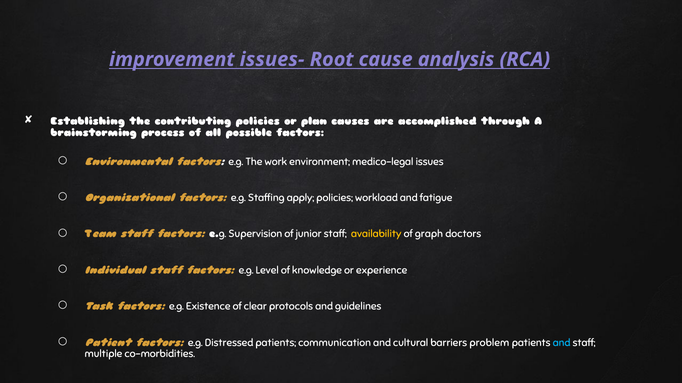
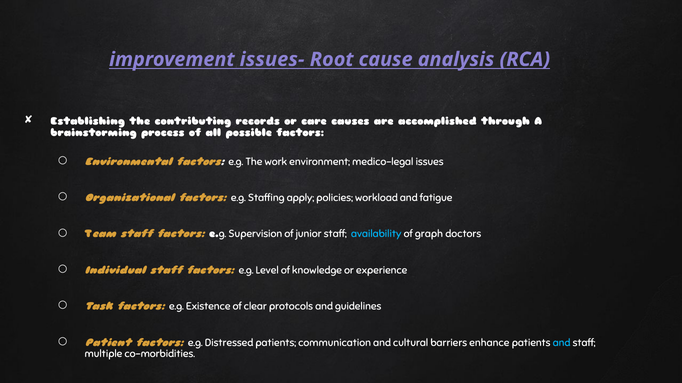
contributing policies: policies -> records (258, 122)
plan: plan -> care (314, 122)
availability colour: yellow -> light blue (376, 234)
problem: problem -> enhance (489, 343)
